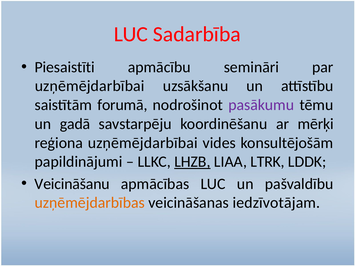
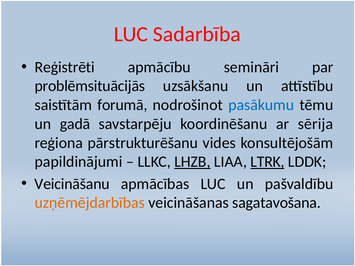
Piesaistīti: Piesaistīti -> Reģistrēti (65, 67)
uzņēmējdarbībai: uzņēmējdarbībai -> problēmsituācijās (90, 86)
pasākumu colour: purple -> blue (261, 105)
mērķi: mērķi -> sērija (316, 124)
reģiona uzņēmējdarbībai: uzņēmējdarbībai -> pārstrukturēšanu (143, 143)
LTRK underline: none -> present (267, 162)
iedzīvotājam: iedzīvotājam -> sagatavošana (277, 203)
